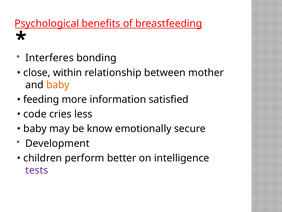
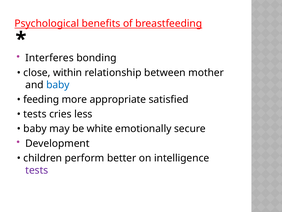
baby colour: orange -> blue (58, 85)
information: information -> appropriate (118, 99)
code: code -> tests (35, 114)
know: know -> white (100, 129)
